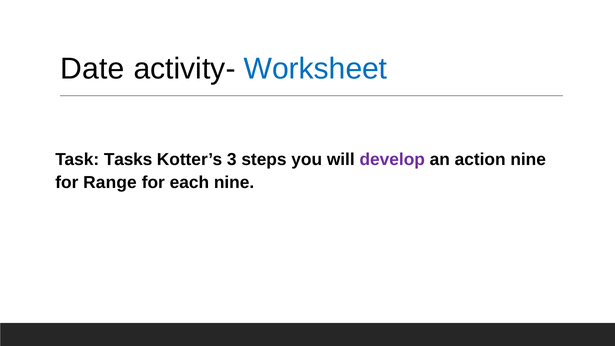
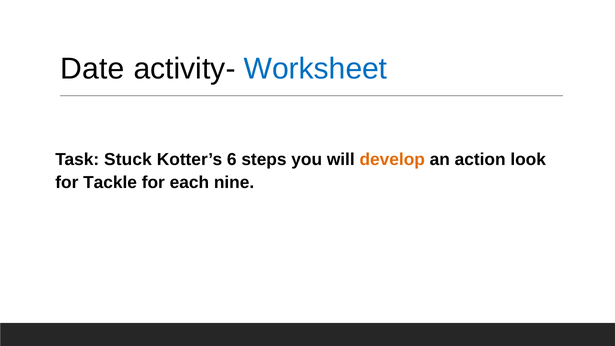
Tasks: Tasks -> Stuck (128, 160)
3: 3 -> 6 (232, 160)
develop colour: purple -> orange (392, 160)
action nine: nine -> look (528, 160)
Range: Range -> Tackle (110, 183)
